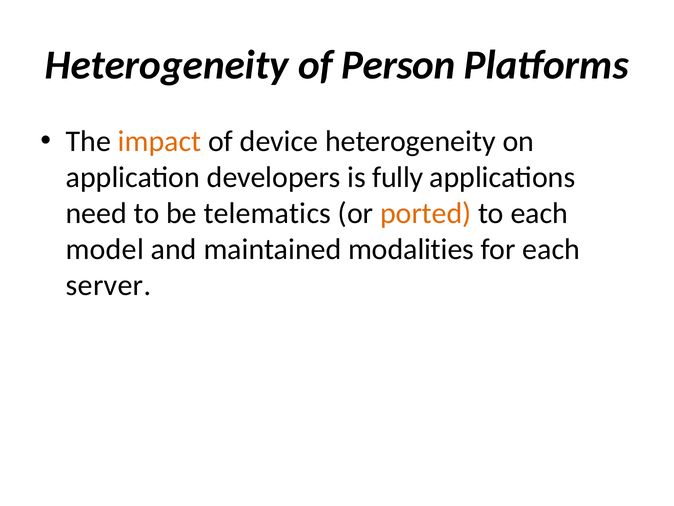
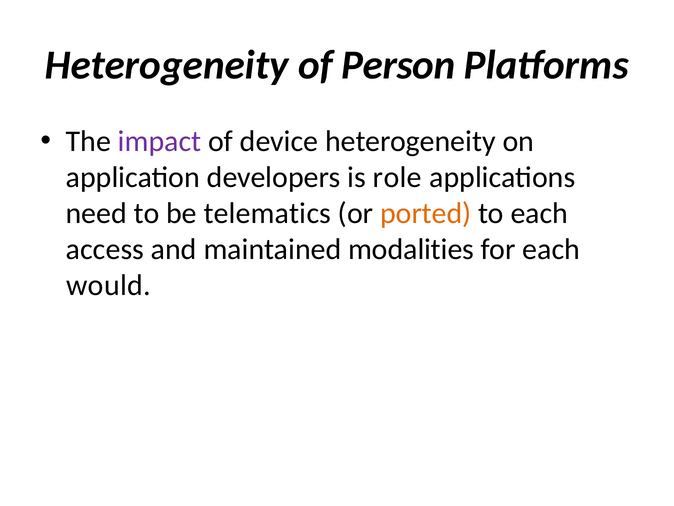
impact colour: orange -> purple (160, 141)
fully: fully -> role (397, 177)
model: model -> access (105, 249)
server: server -> would (109, 285)
